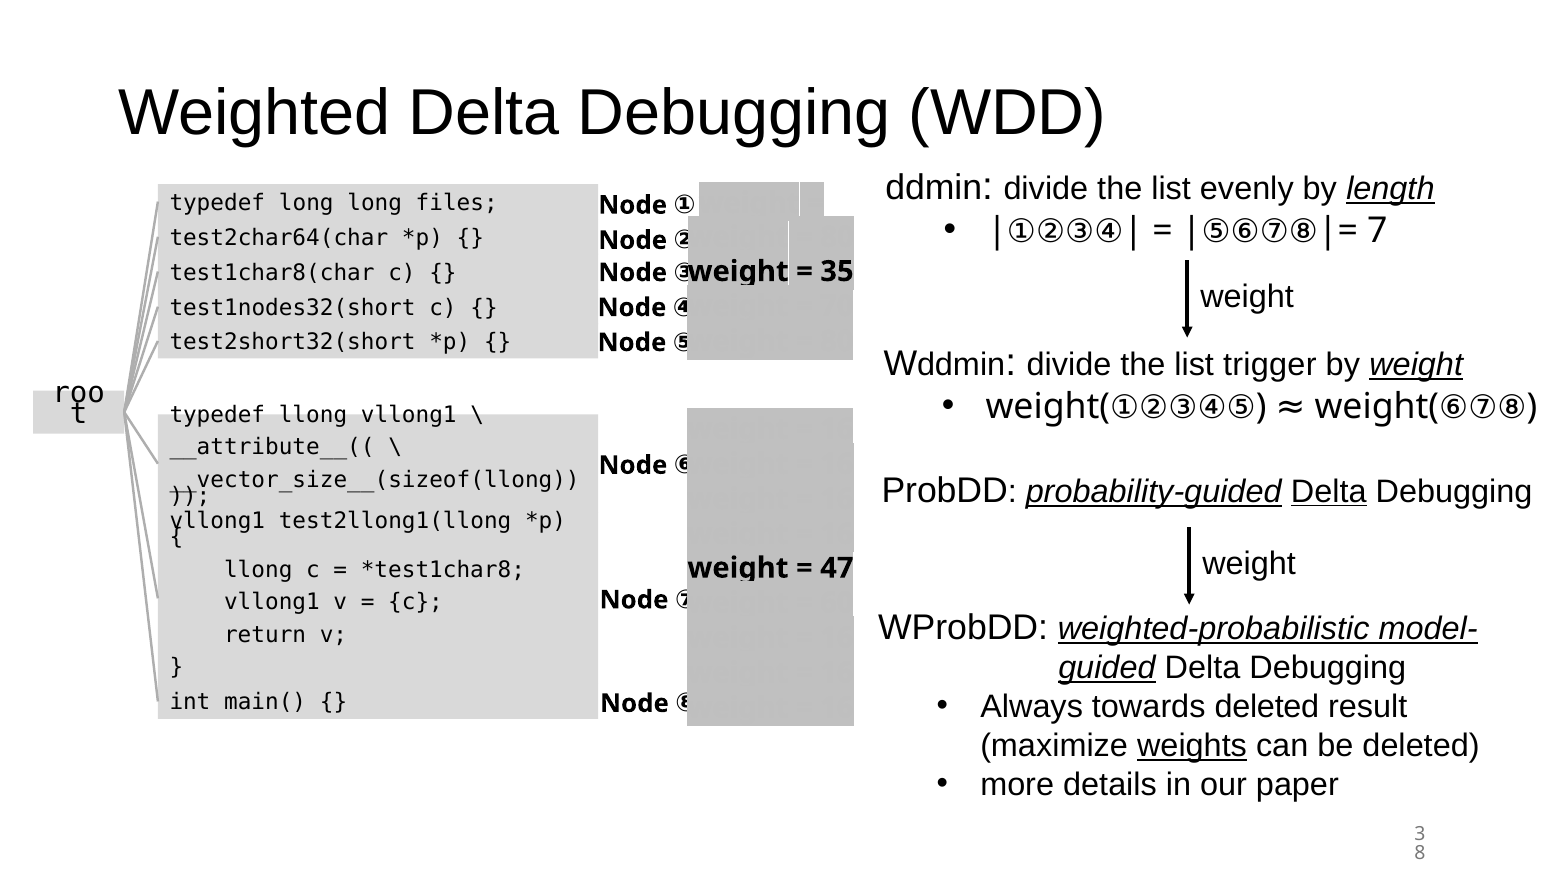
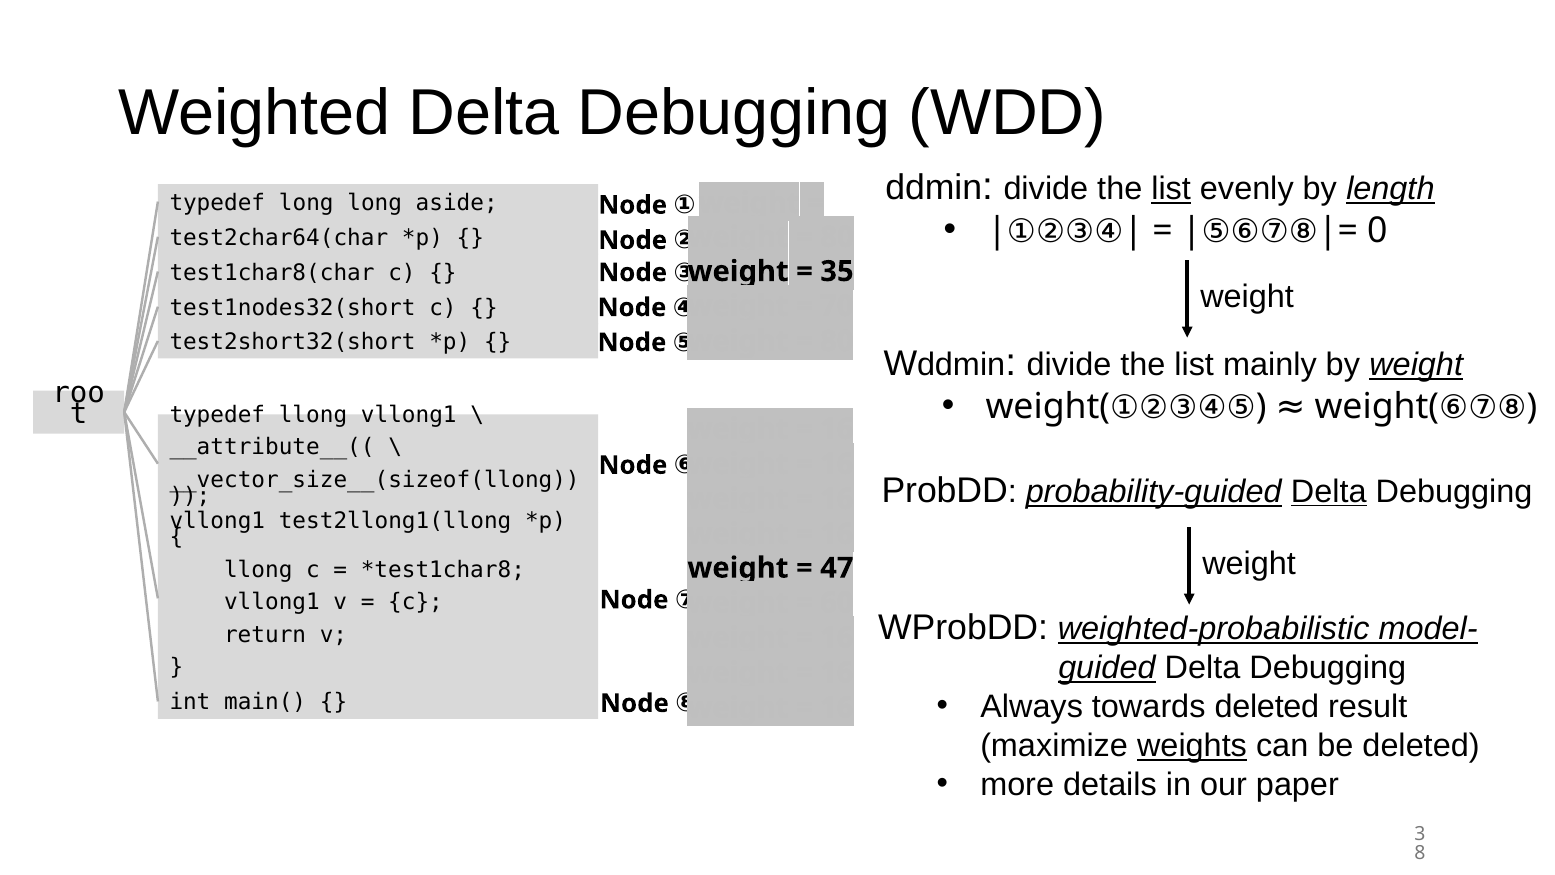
list underline: none -> present (1171, 189)
files: files -> aside (457, 203)
7: 7 -> 0 (1377, 231)
trigger: trigger -> mainly (1270, 365)
